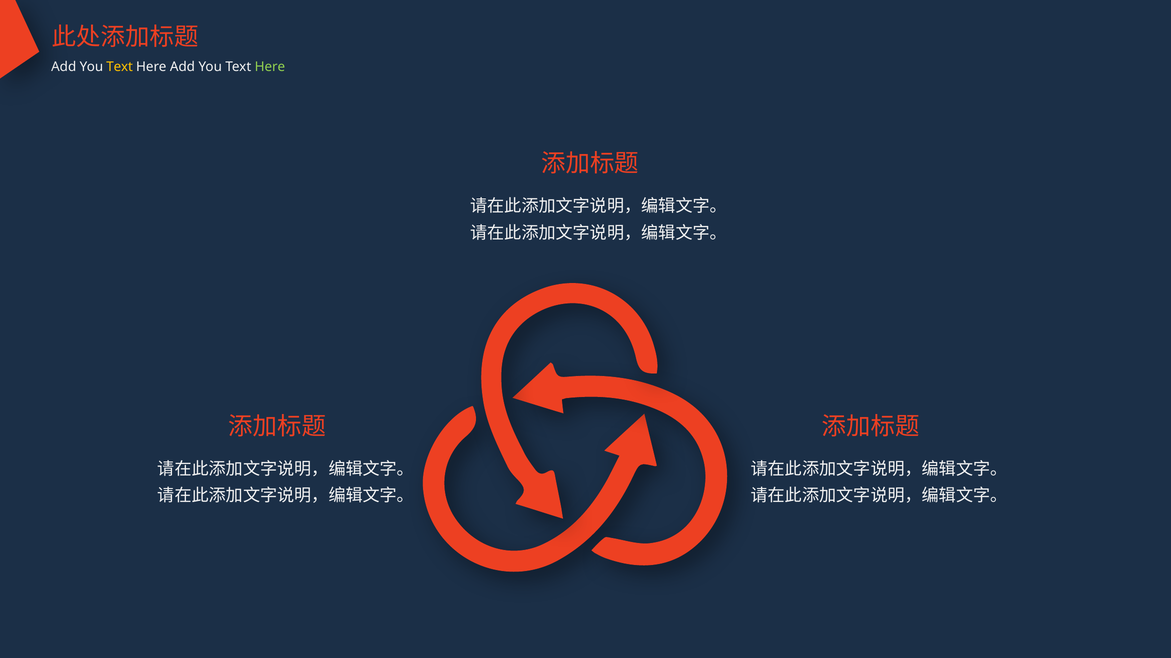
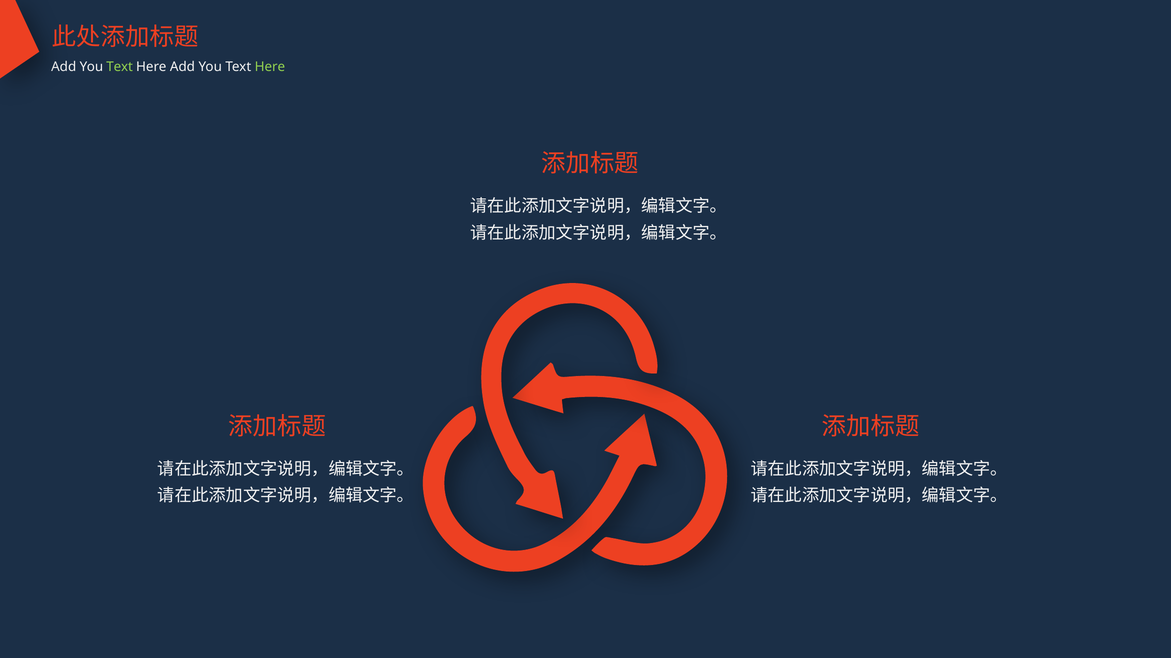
Text colour: yellow -> light green (120, 67)
